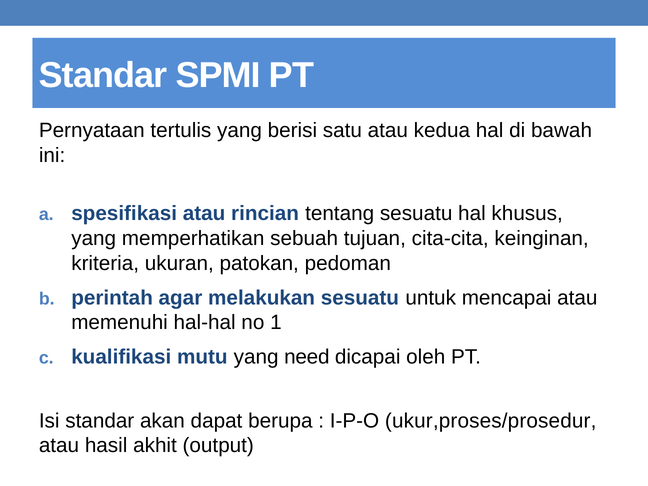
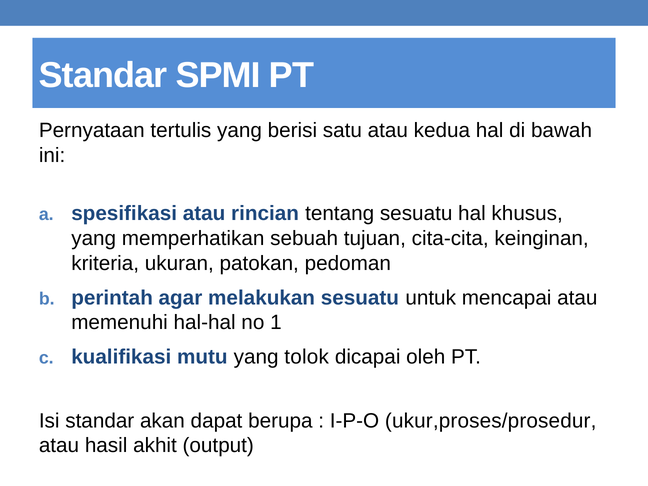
need: need -> tolok (307, 357)
